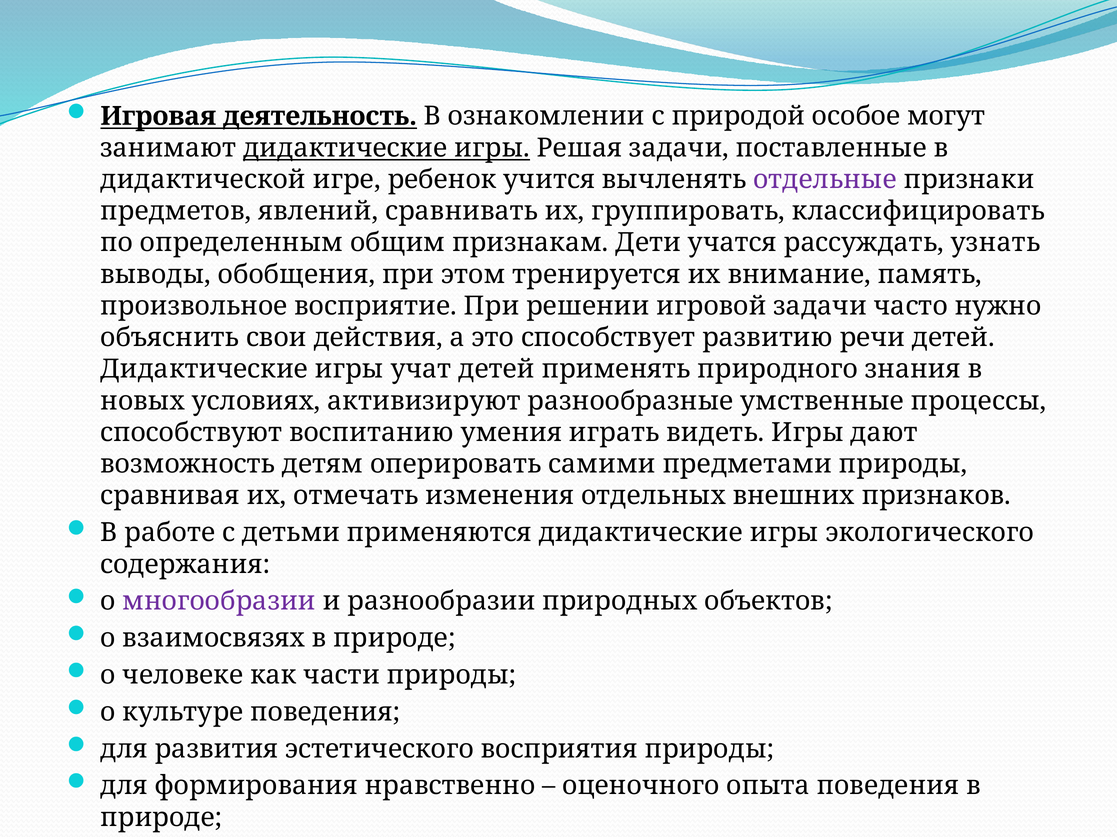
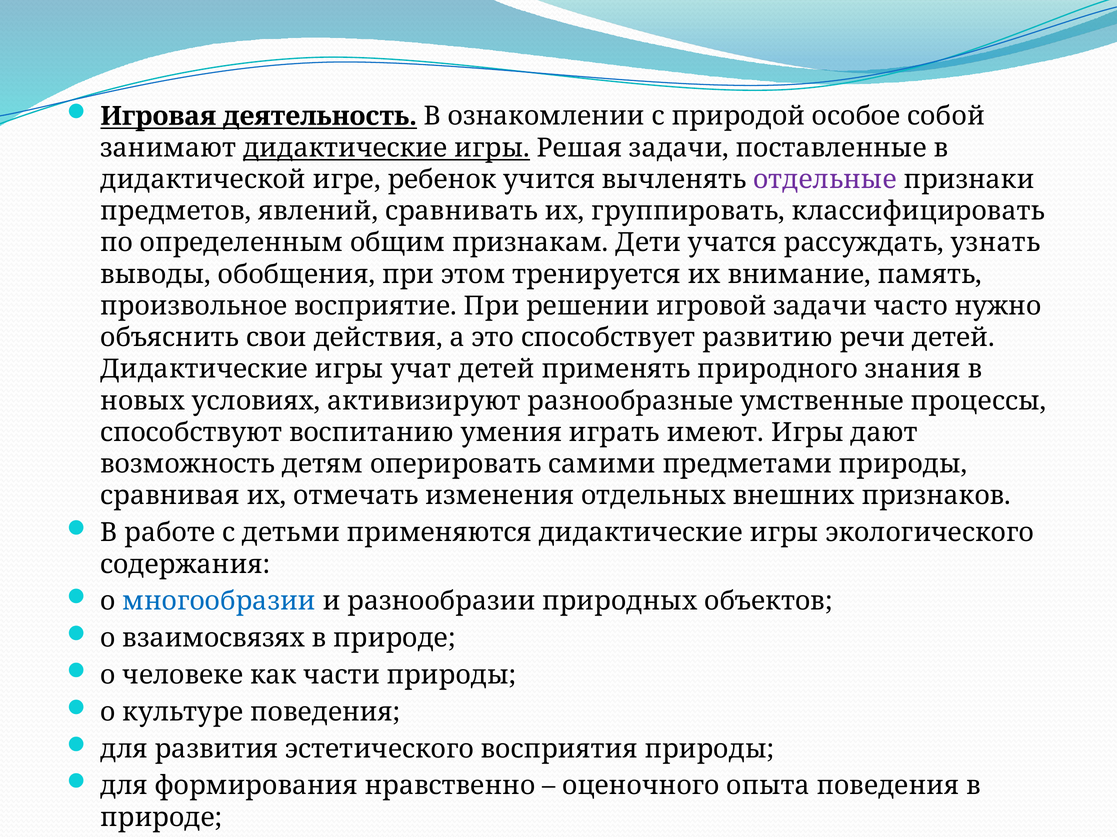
могут: могут -> собой (946, 116)
видеть: видеть -> имеют (715, 433)
многообразии colour: purple -> blue (219, 602)
